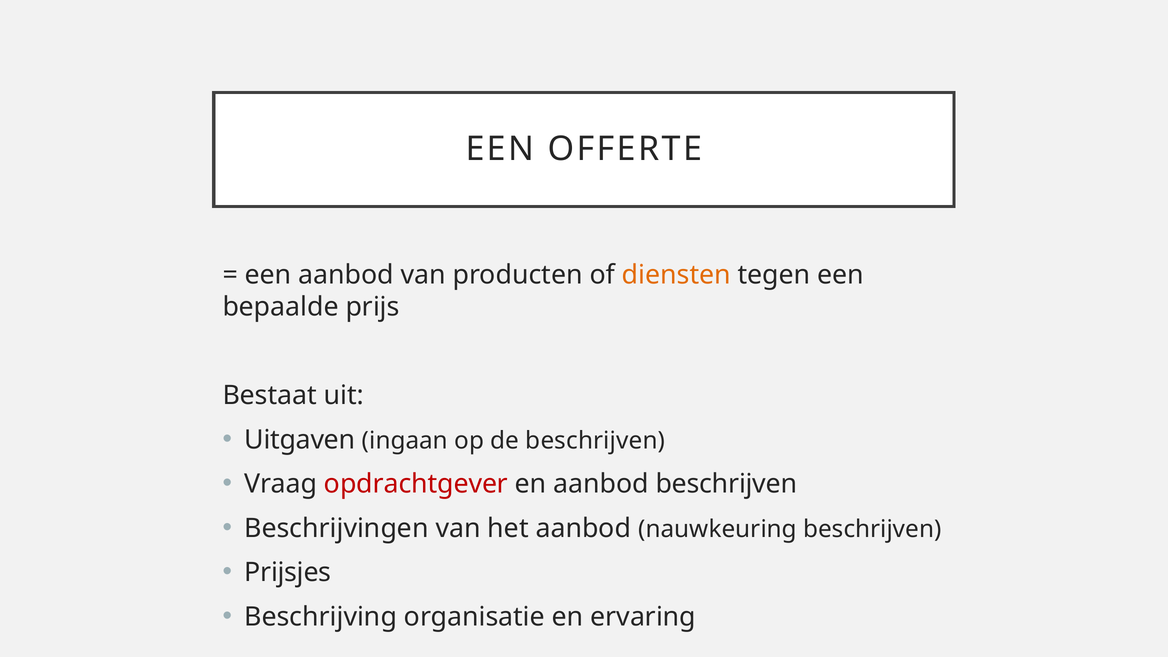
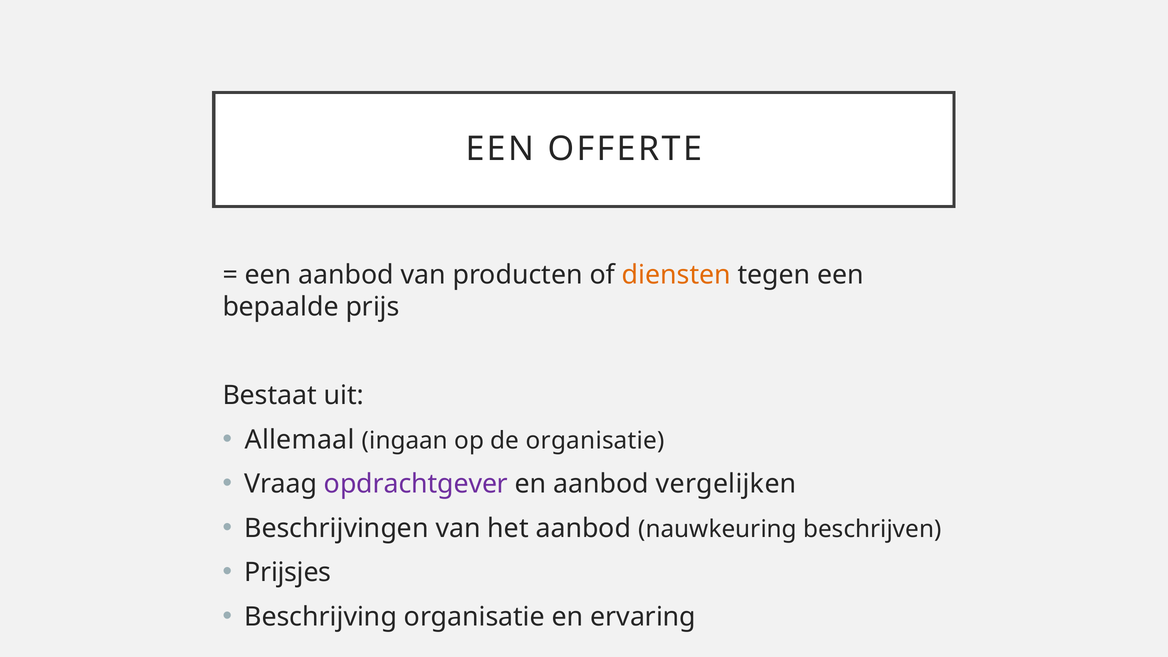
Uitgaven: Uitgaven -> Allemaal (300, 440)
de beschrijven: beschrijven -> organisatie (595, 441)
opdrachtgever colour: red -> purple (416, 484)
aanbod beschrijven: beschrijven -> vergelijken (726, 484)
